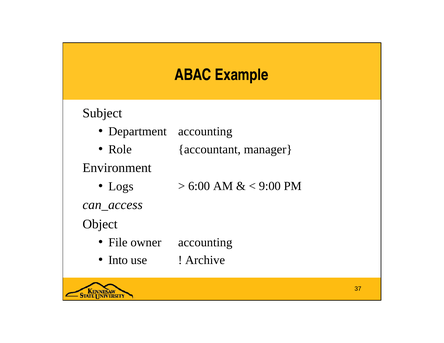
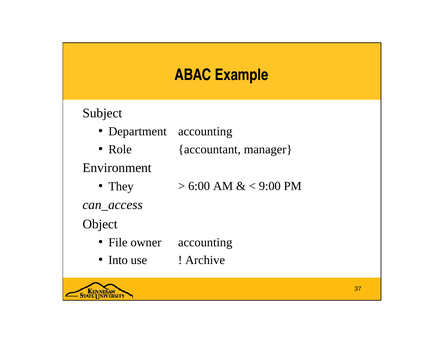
Logs: Logs -> They (121, 186)
